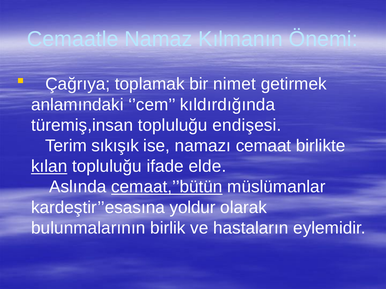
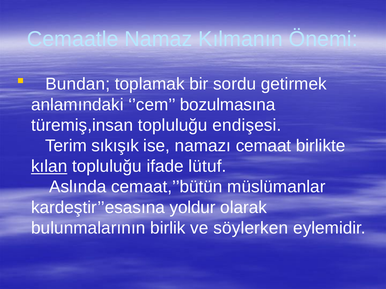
Çağrıya: Çağrıya -> Bundan (78, 84)
nimet: nimet -> sordu (235, 84)
kıldırdığında: kıldırdığında -> bozulmasına (228, 105)
elde: elde -> lütuf (207, 167)
cemaat,’’bütün underline: present -> none (167, 187)
hastaların: hastaların -> söylerken (251, 228)
